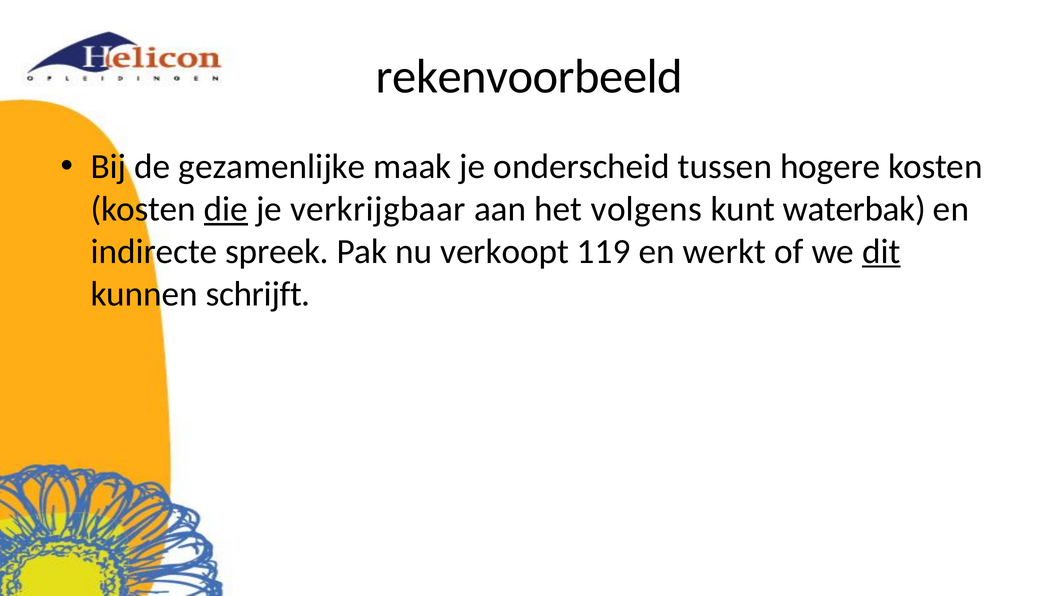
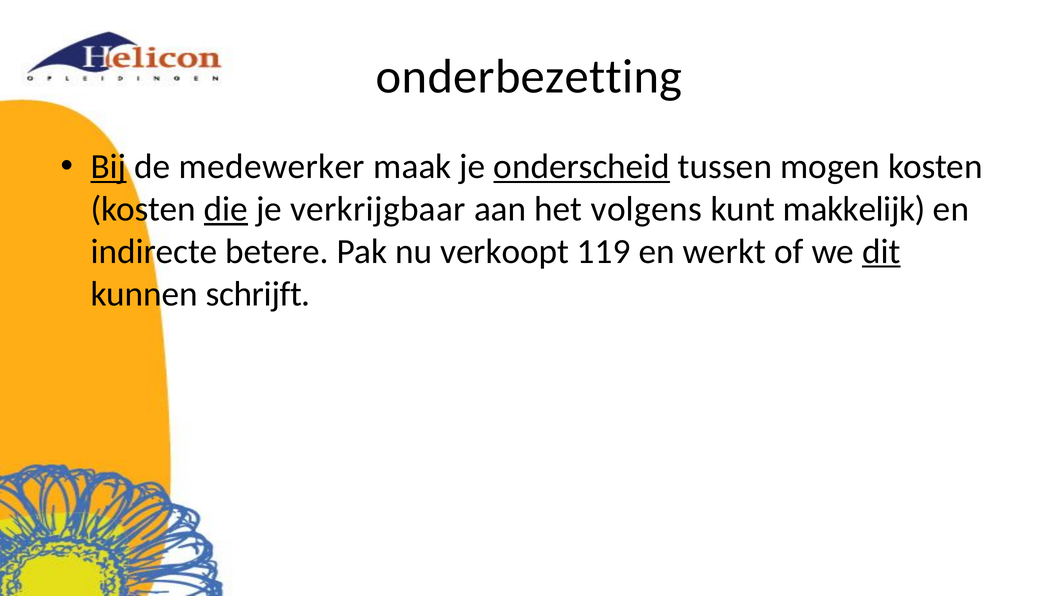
rekenvoorbeeld: rekenvoorbeeld -> onderbezetting (529, 77)
Bij underline: none -> present (109, 167)
gezamenlijke: gezamenlijke -> medewerker (272, 167)
onderscheid underline: none -> present (582, 167)
hogere: hogere -> mogen (830, 167)
waterbak: waterbak -> makkelijk (854, 209)
spreek: spreek -> betere (277, 251)
